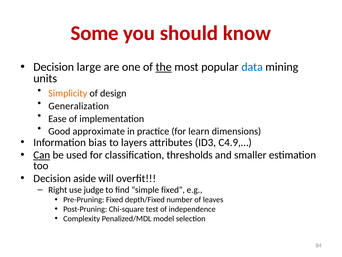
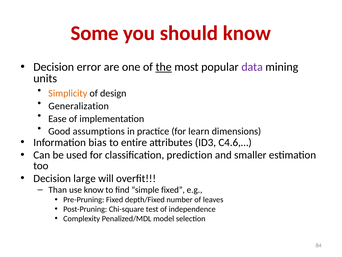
large: large -> error (89, 67)
data colour: blue -> purple (252, 67)
approximate: approximate -> assumptions (99, 131)
layers: layers -> entire (134, 142)
C4.9,…: C4.9,… -> C4.6,… (235, 142)
Can underline: present -> none (42, 155)
thresholds: thresholds -> prediction (190, 155)
aside: aside -> large (85, 178)
Right: Right -> Than (58, 190)
use judge: judge -> know (94, 190)
